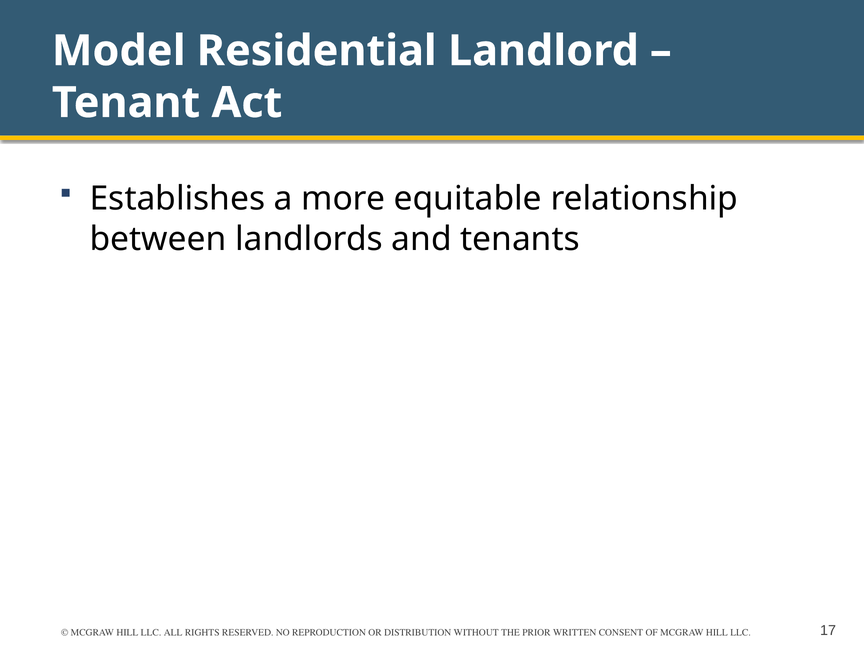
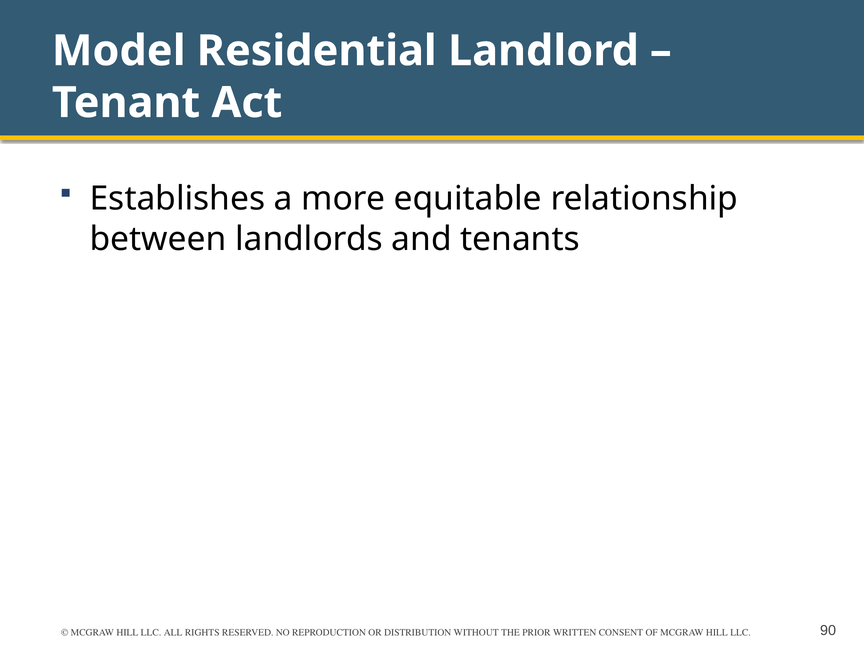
17: 17 -> 90 (828, 630)
